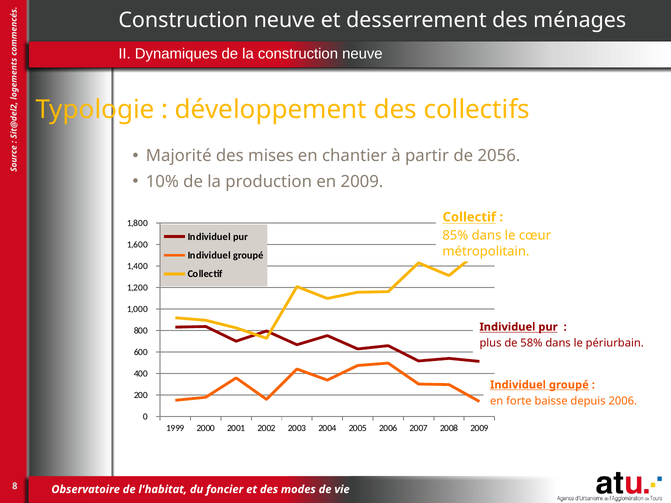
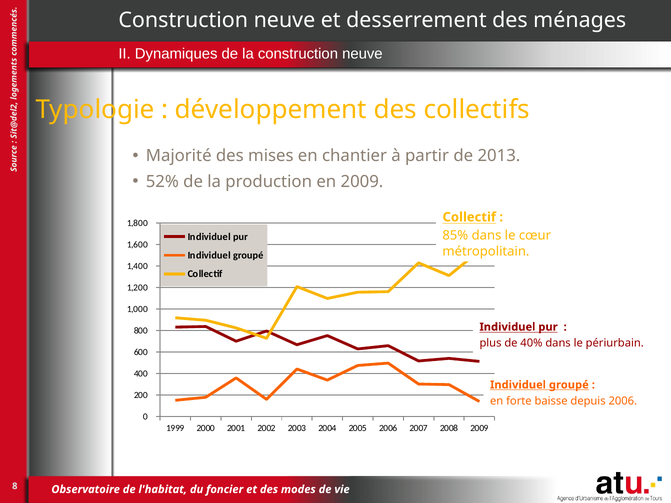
2056: 2056 -> 2013 (499, 156)
10%: 10% -> 52% (162, 182)
58%: 58% -> 40% (531, 343)
